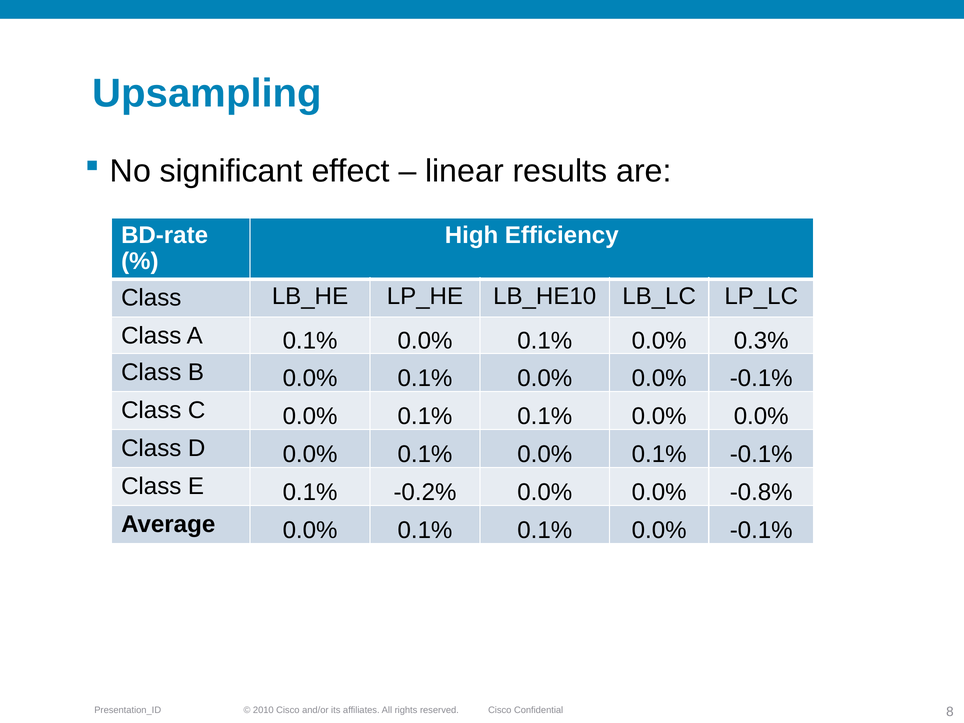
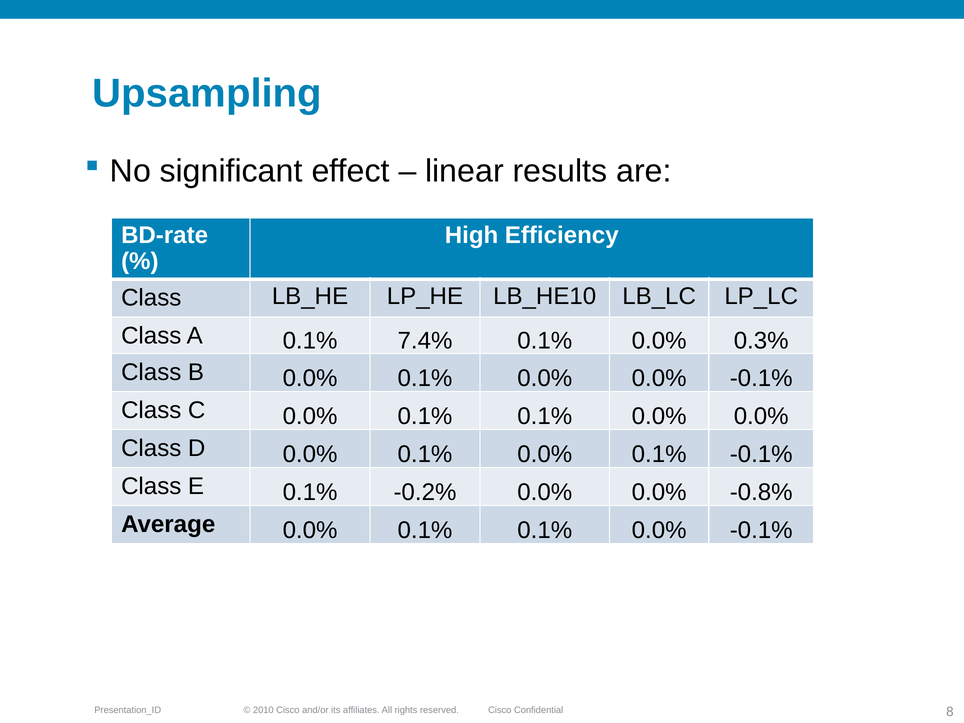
A 0.1% 0.0%: 0.0% -> 7.4% (425, 341)
